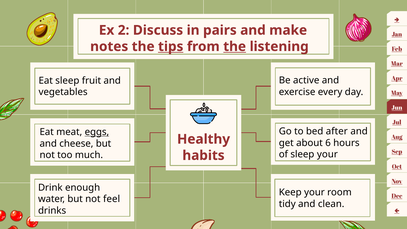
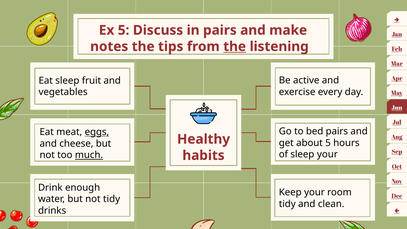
Ex 2: 2 -> 5 (124, 30)
tips underline: present -> none (171, 47)
bed after: after -> pairs (337, 131)
about 6: 6 -> 5 (328, 143)
much underline: none -> present (89, 155)
not feel: feel -> tidy (112, 199)
